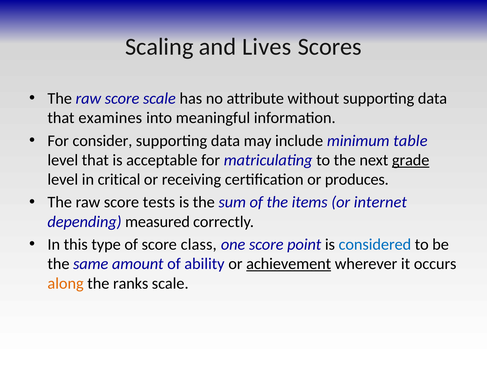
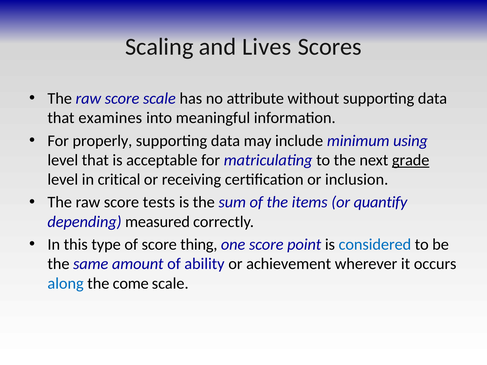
consider: consider -> properly (102, 141)
table: table -> using (411, 141)
produces: produces -> inclusion (357, 180)
internet: internet -> quantify (380, 202)
class: class -> thing (199, 245)
achievement underline: present -> none (289, 264)
along colour: orange -> blue (66, 284)
ranks: ranks -> come (131, 284)
